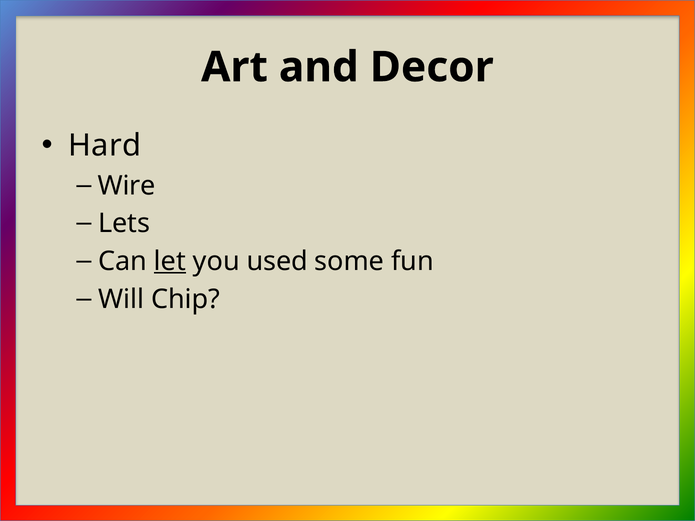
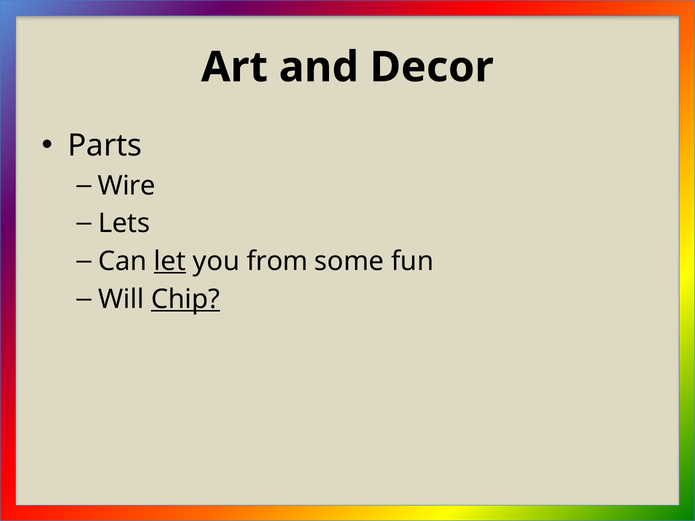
Hard: Hard -> Parts (105, 146)
used: used -> from (277, 261)
Chip underline: none -> present (186, 299)
